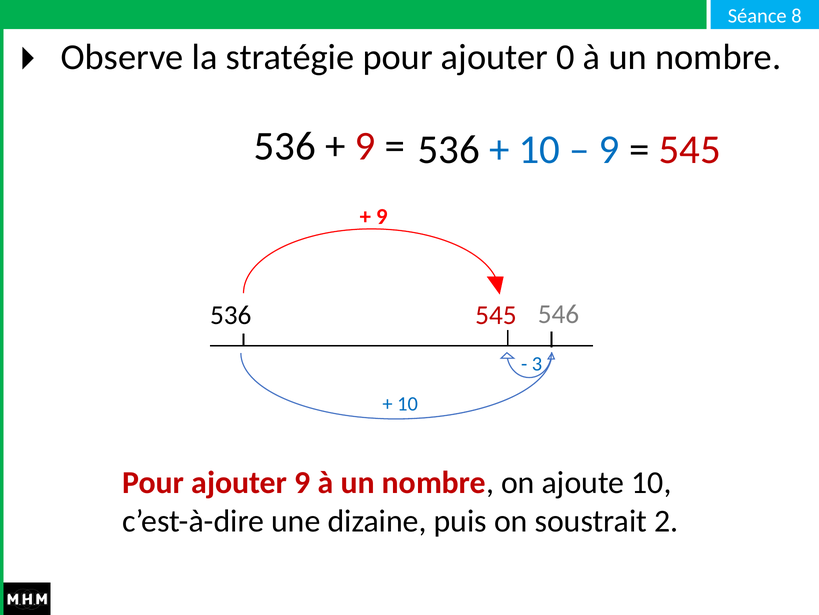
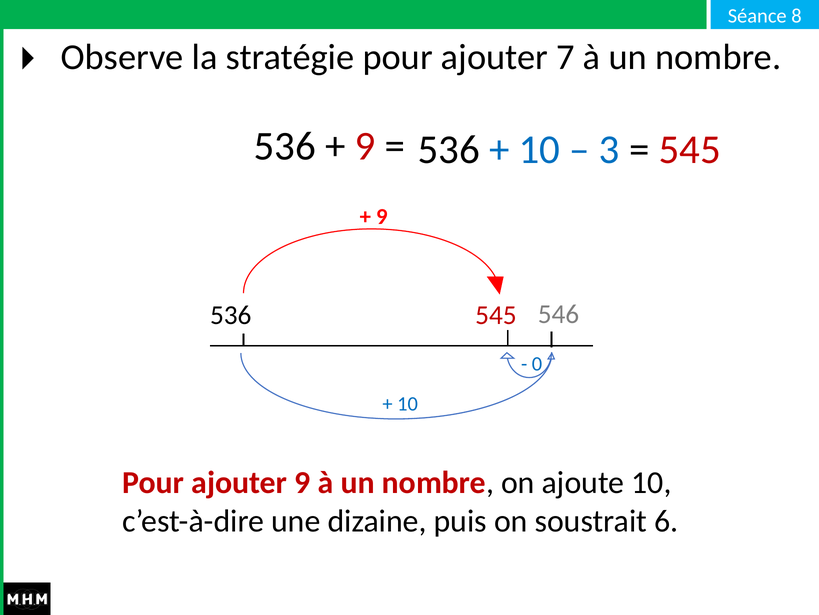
0: 0 -> 7 (566, 57)
9: 9 -> 3 (609, 150)
3: 3 -> 0 (537, 364)
2: 2 -> 6 (666, 520)
